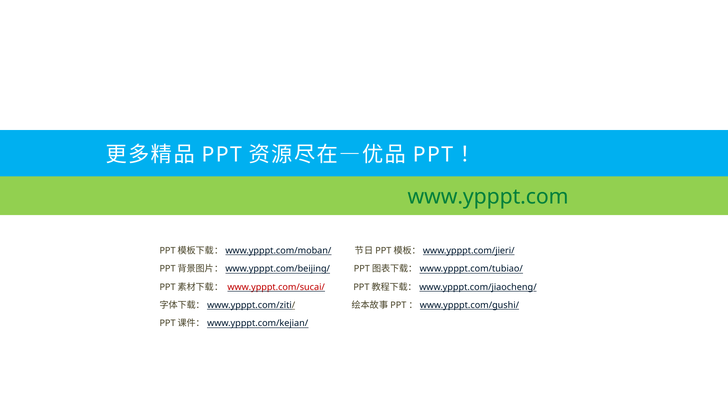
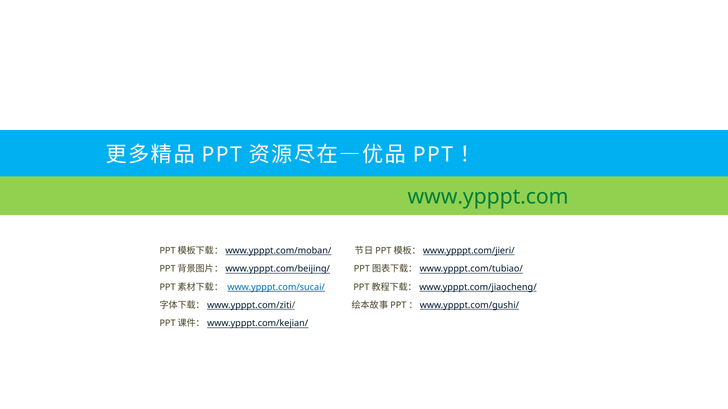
www.ypppt.com/sucai/ colour: red -> blue (276, 287)
